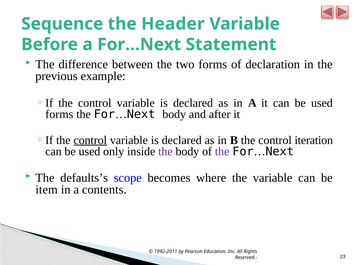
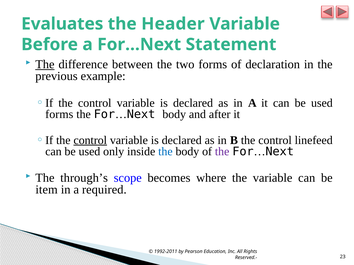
Sequence: Sequence -> Evaluates (62, 24)
The underline: none -> present (45, 64)
iteration: iteration -> linefeed (314, 140)
the colour: purple -> blue (165, 152)
defaults’s: defaults’s -> through’s (84, 178)
contents: contents -> required (104, 190)
